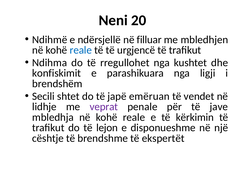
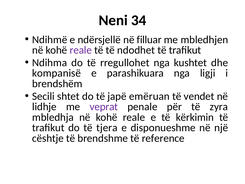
20: 20 -> 34 (139, 20)
reale colour: blue -> purple (81, 50)
urgjencë: urgjencë -> ndodhet (136, 50)
konfiskimit: konfiskimit -> kompanisë (57, 73)
jave: jave -> zyra (219, 107)
lejon: lejon -> tjera (107, 128)
ekspertët: ekspertët -> reference (163, 138)
